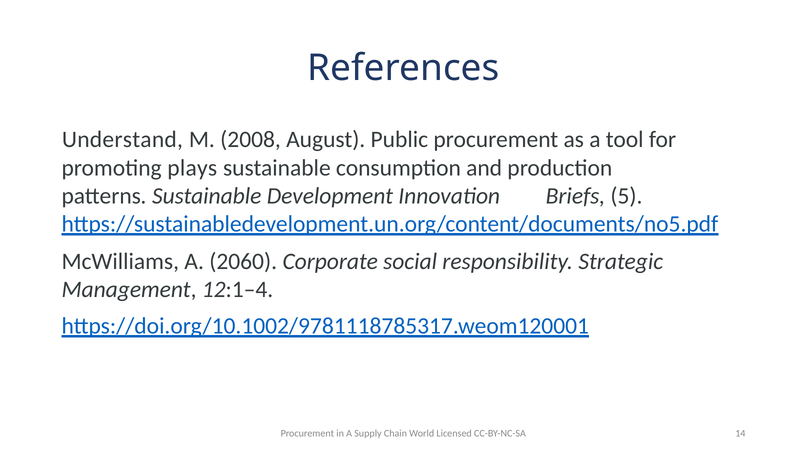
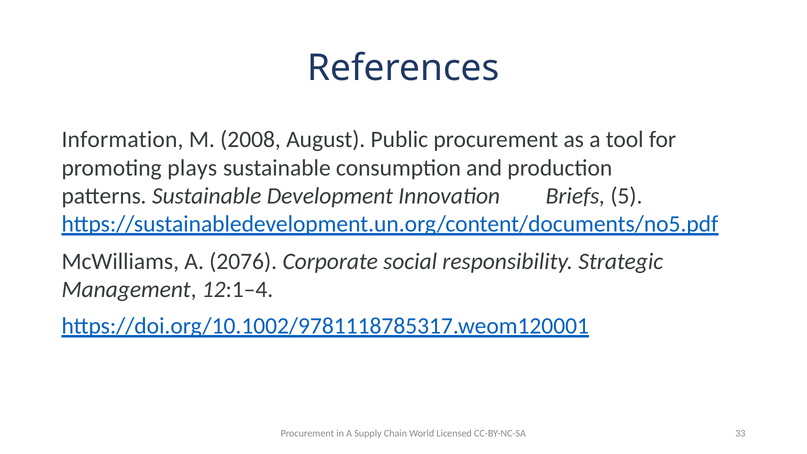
Understand: Understand -> Information (122, 140)
2060: 2060 -> 2076 (243, 261)
14: 14 -> 33 (740, 433)
